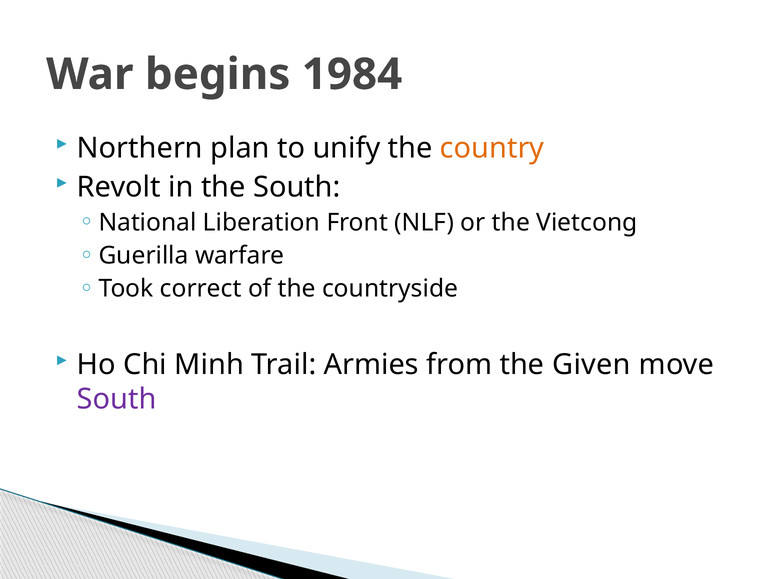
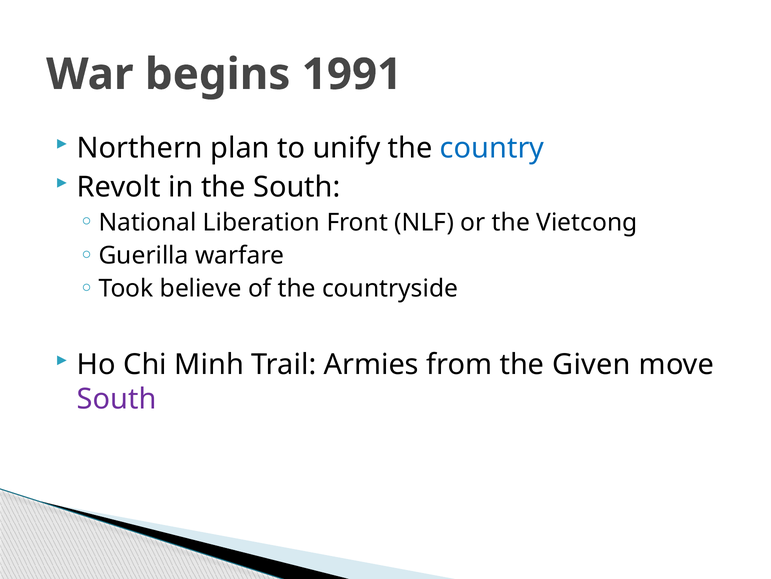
1984: 1984 -> 1991 (352, 74)
country colour: orange -> blue (492, 148)
correct: correct -> believe (201, 288)
